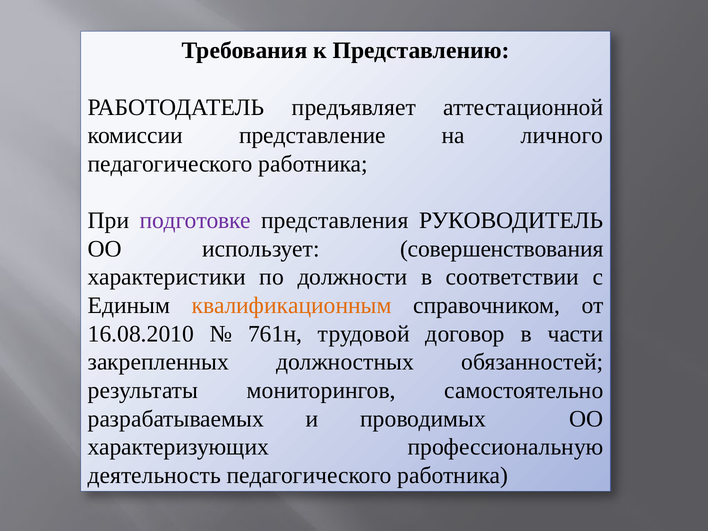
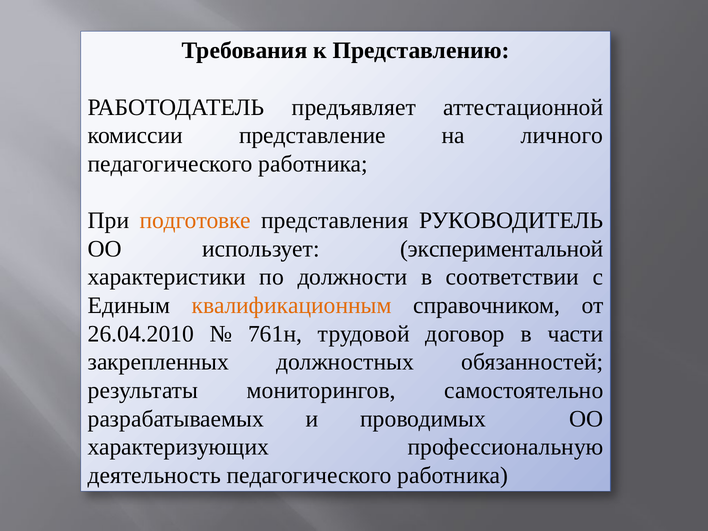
подготовке colour: purple -> orange (195, 221)
совершенствования: совершенствования -> экспериментальной (502, 249)
16.08.2010: 16.08.2010 -> 26.04.2010 (141, 334)
